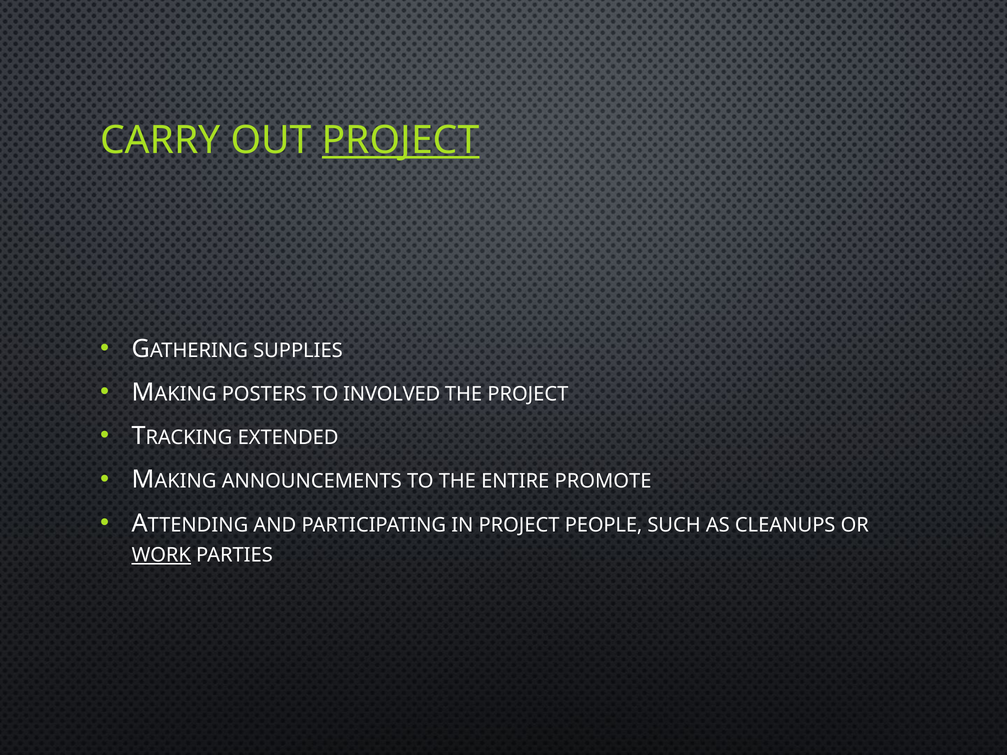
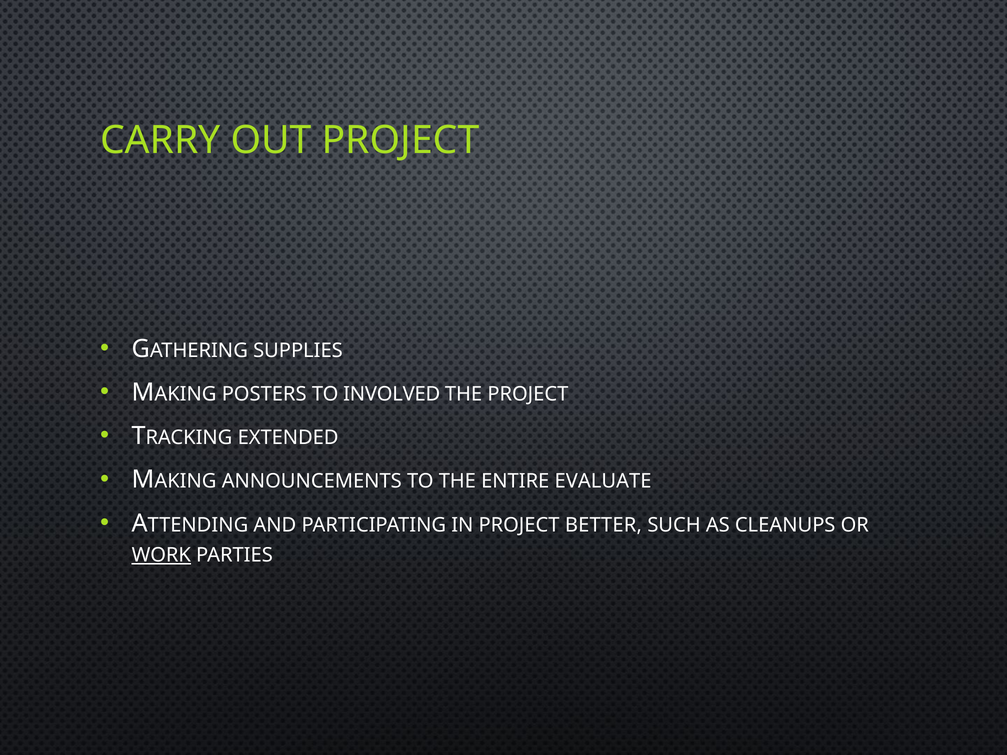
PROJECT underline: present -> none (401, 141)
PROMOTE: PROMOTE -> EVALUATE (603, 481)
PEOPLE: PEOPLE -> BETTER (603, 525)
